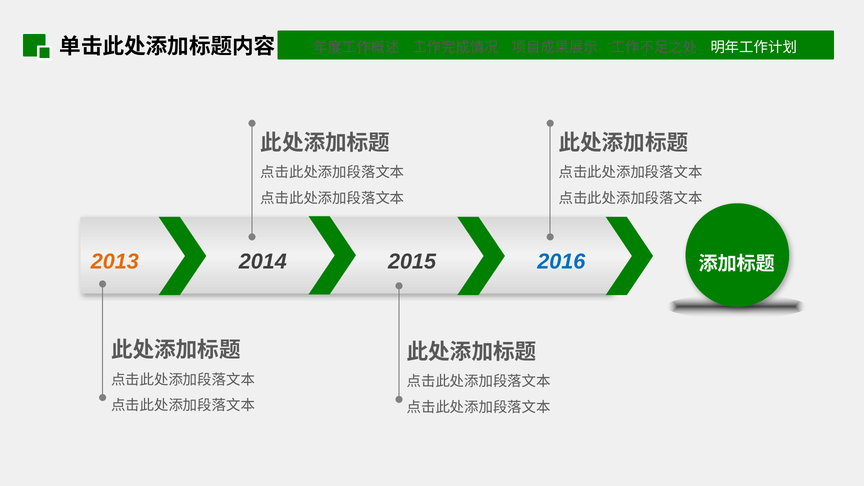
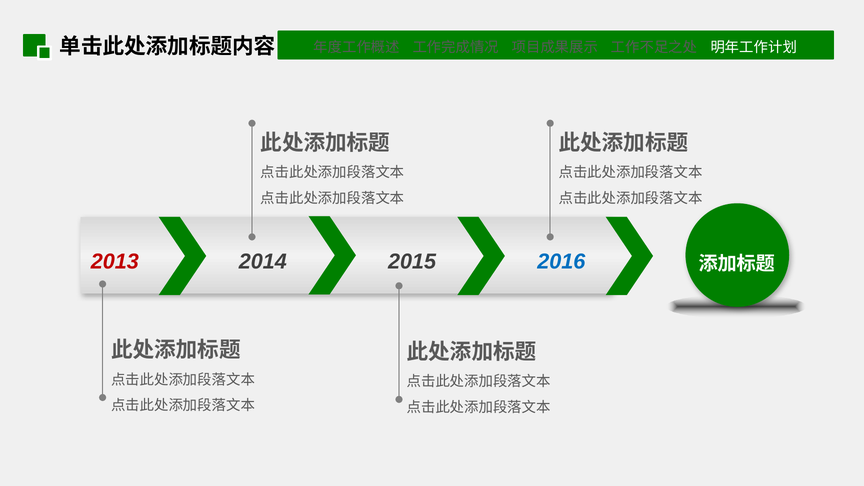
2013 colour: orange -> red (115, 262)
